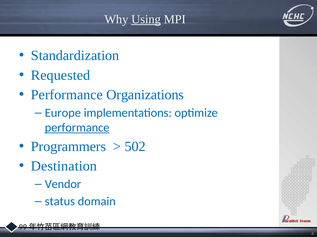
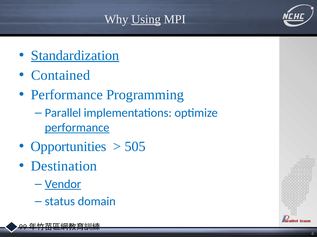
Standardization underline: none -> present (75, 56)
Requested: Requested -> Contained (61, 75)
Organizations: Organizations -> Programming (145, 95)
Europe: Europe -> Parallel (63, 113)
Programmers: Programmers -> Opportunities (69, 147)
502: 502 -> 505 (135, 147)
Vendor underline: none -> present (63, 185)
